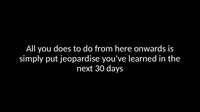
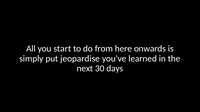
does: does -> start (62, 49)
